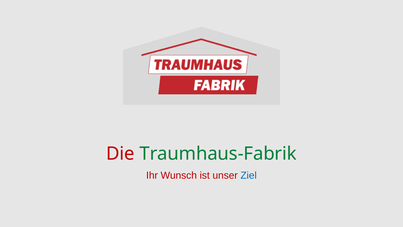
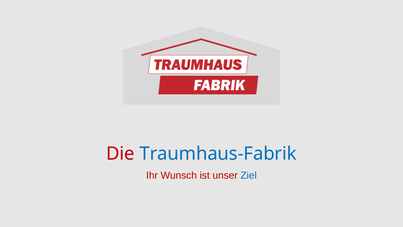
Traumhaus-Fabrik colour: green -> blue (218, 154)
